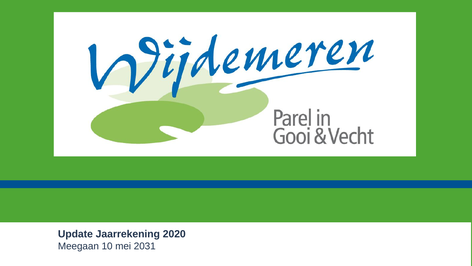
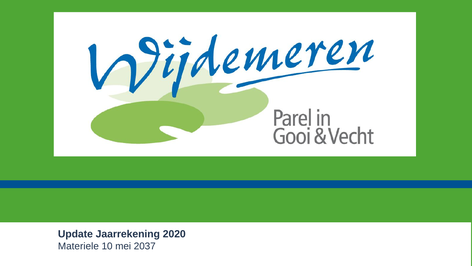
Meegaan: Meegaan -> Materiele (78, 246)
2031: 2031 -> 2037 (145, 246)
